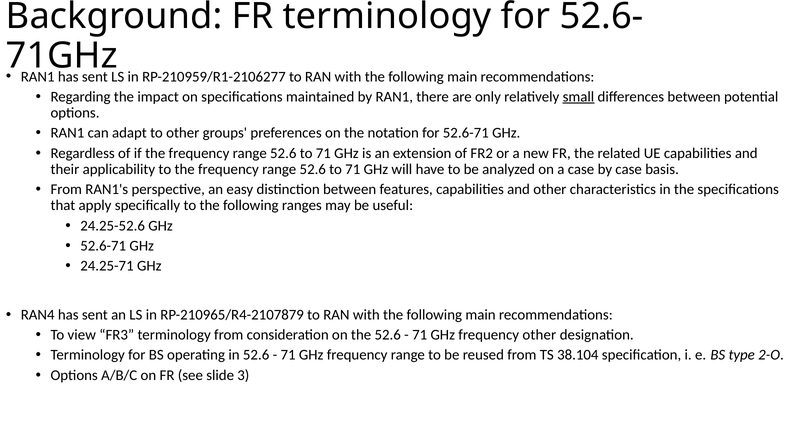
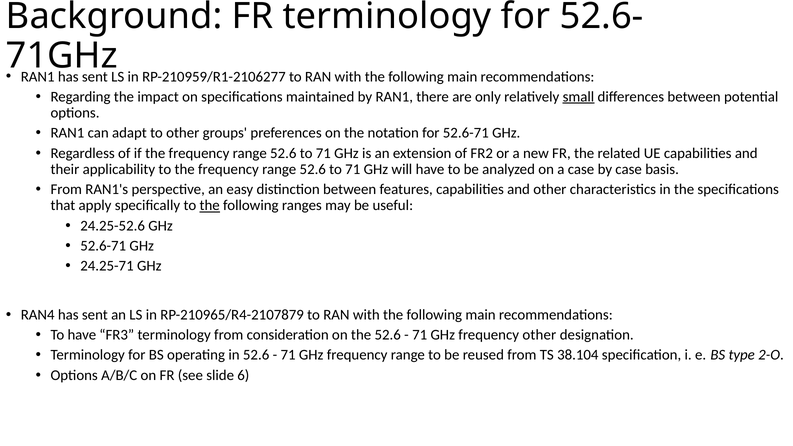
the underline: none -> present (210, 206)
To view: view -> have (82, 335)
3: 3 -> 6 (243, 375)
